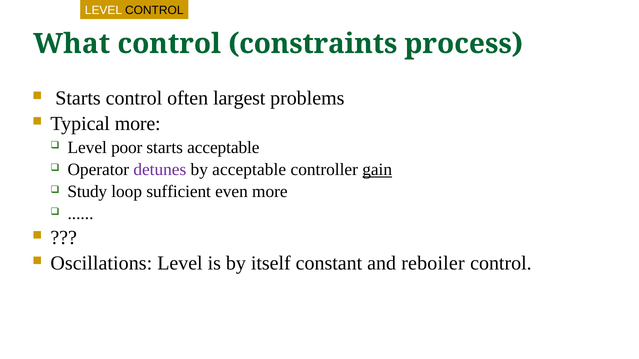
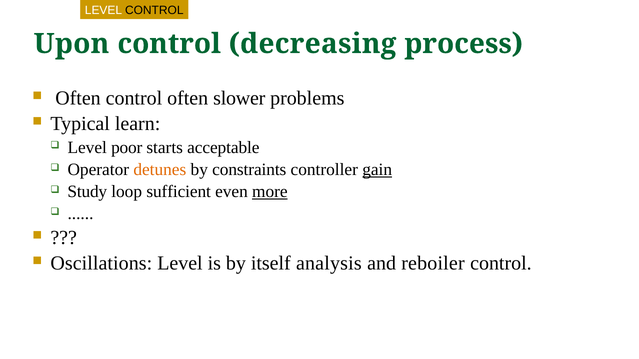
What: What -> Upon (72, 44)
constraints: constraints -> decreasing (313, 44)
Starts: Starts -> Often (78, 98)
largest: largest -> slower (239, 98)
Typical more: more -> learn (138, 124)
detunes colour: purple -> orange (160, 170)
by acceptable: acceptable -> constraints (249, 170)
more underline: none -> present (270, 192)
constant: constant -> analysis (329, 264)
